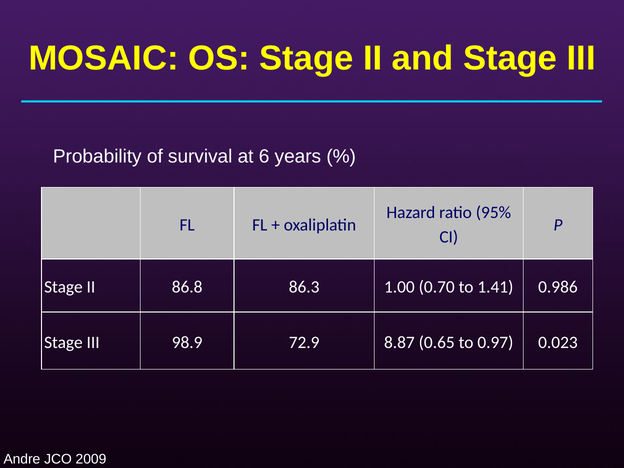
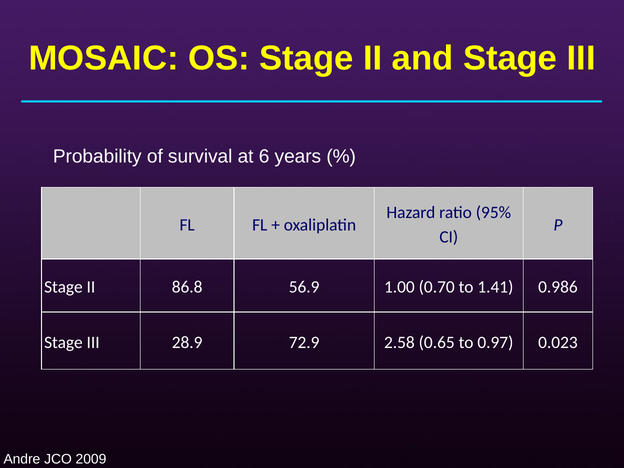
86.3: 86.3 -> 56.9 (304, 287)
98.9: 98.9 -> 28.9 (187, 342)
8.87: 8.87 -> 2.58 (399, 342)
